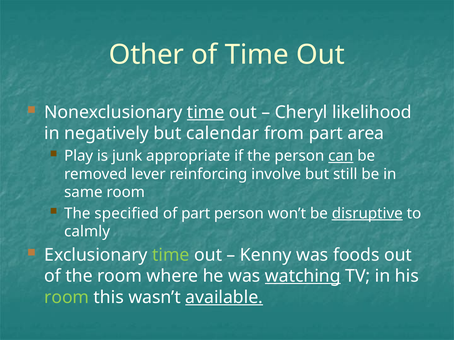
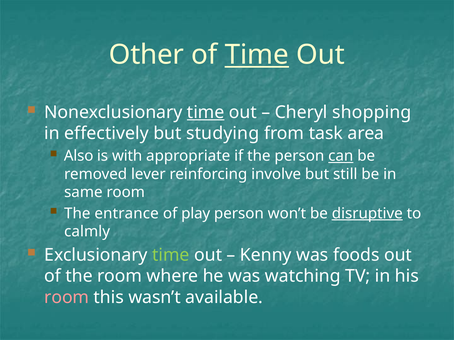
Time underline: none -> present (257, 55)
likelihood: likelihood -> shopping (372, 112)
negatively: negatively -> effectively (107, 134)
calendar: calendar -> studying (223, 134)
from part: part -> task (326, 134)
Play: Play -> Also (79, 156)
junk: junk -> with (127, 156)
specified: specified -> entrance (127, 214)
of part: part -> play (196, 214)
watching underline: present -> none (303, 276)
room colour: light green -> pink (67, 298)
available underline: present -> none (224, 298)
